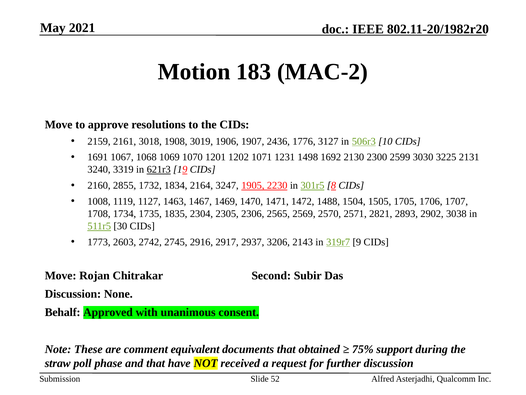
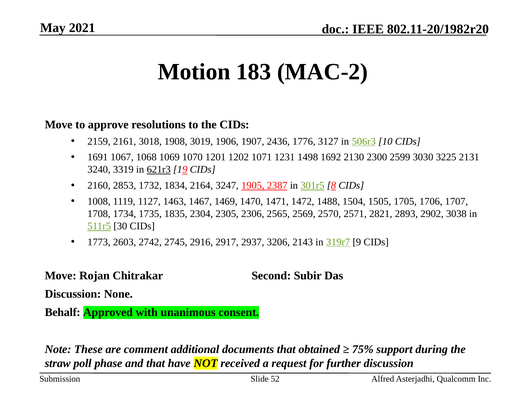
2855: 2855 -> 2853 (125, 185)
2230: 2230 -> 2387 (277, 185)
equivalent: equivalent -> additional (195, 349)
